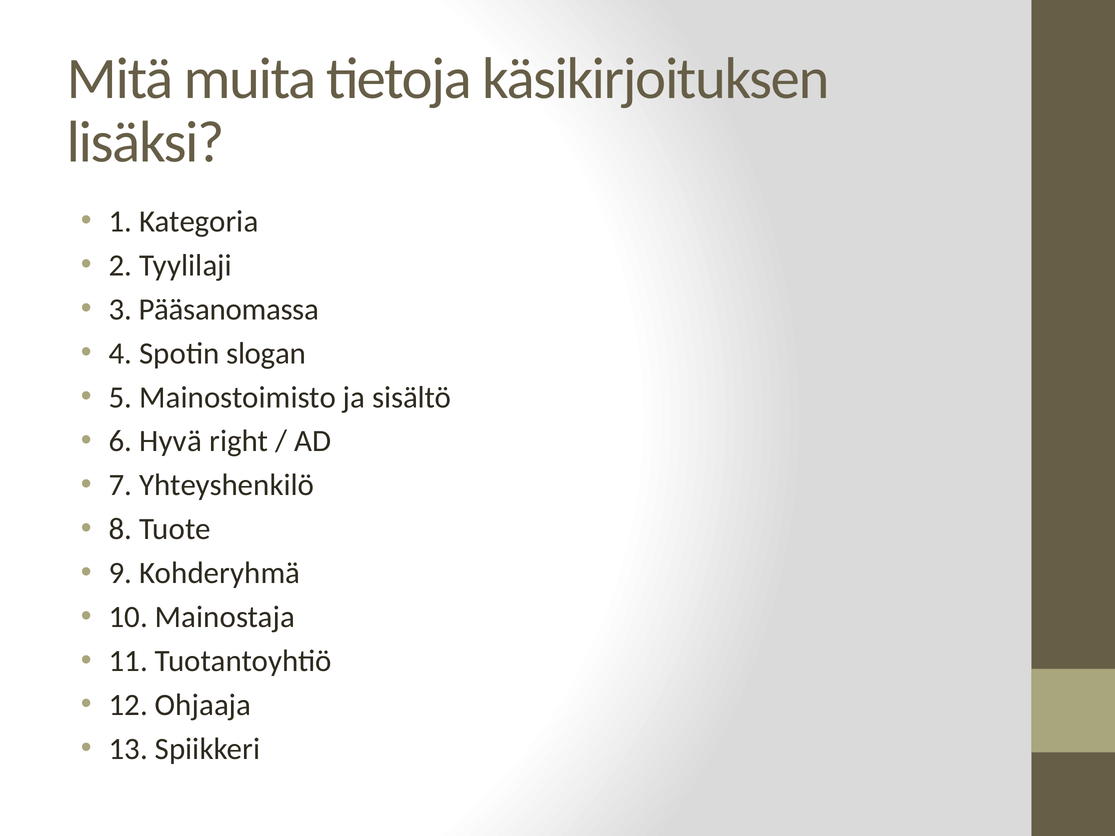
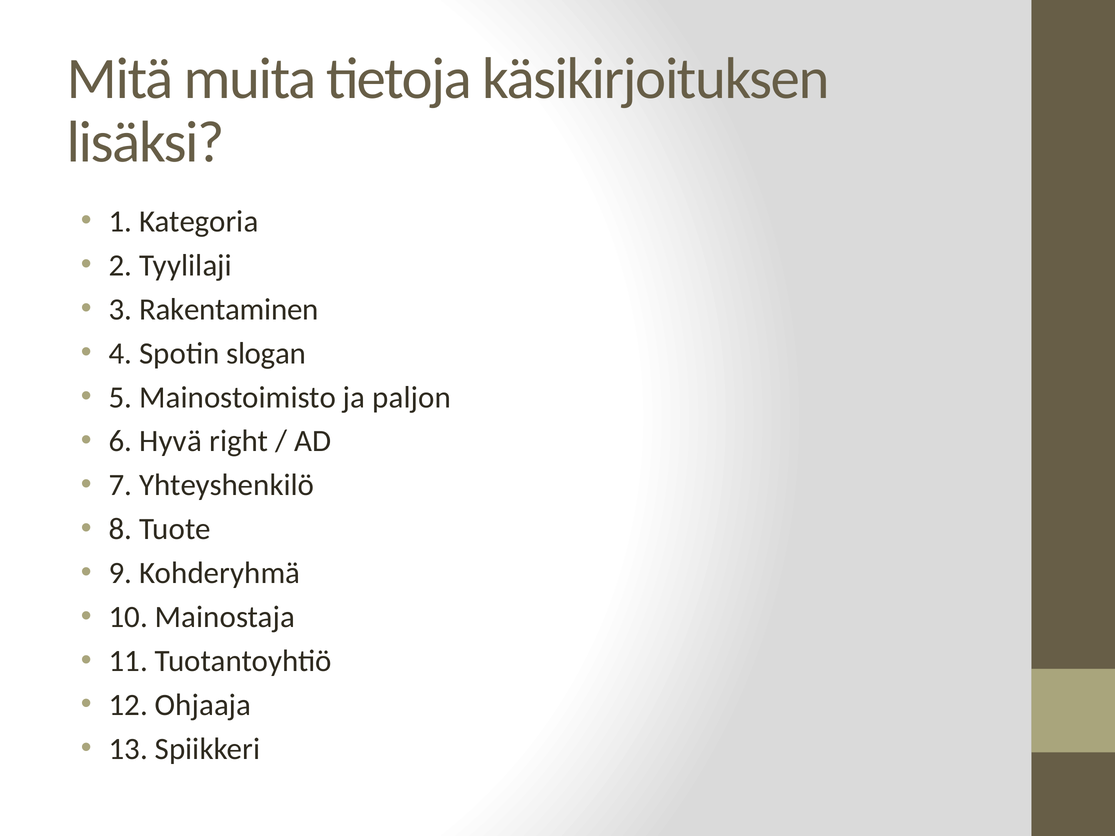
Pääsanomassa: Pääsanomassa -> Rakentaminen (229, 309)
sisältö: sisältö -> paljon (412, 397)
